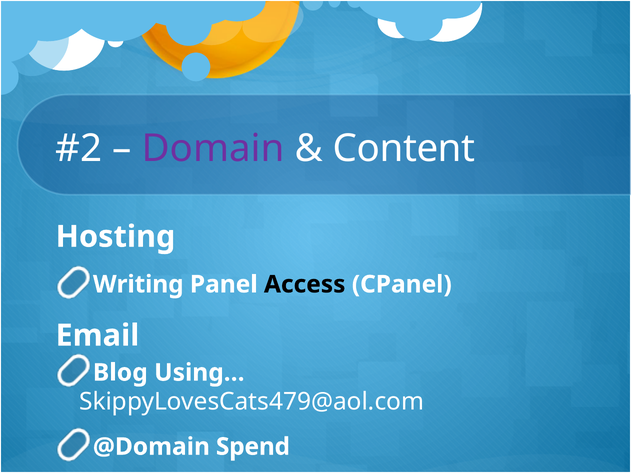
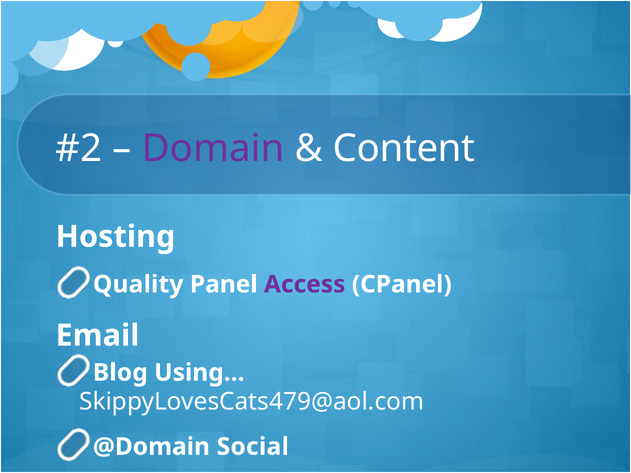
Writing: Writing -> Quality (138, 285)
Access colour: black -> purple (305, 285)
Spend: Spend -> Social (253, 447)
